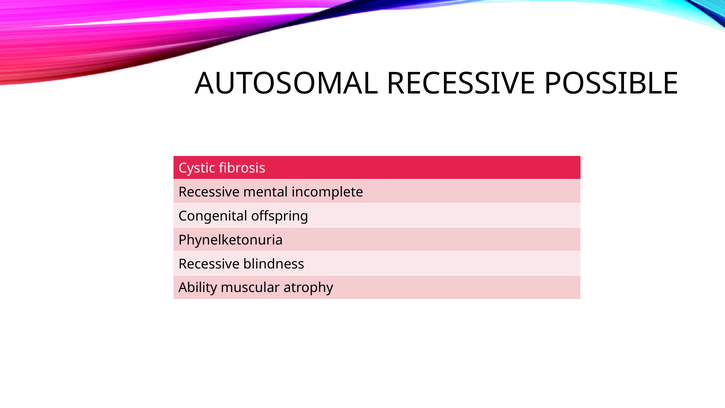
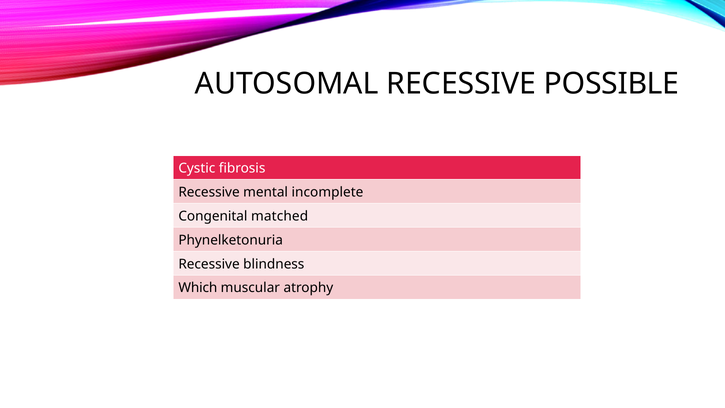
offspring: offspring -> matched (280, 216)
Ability: Ability -> Which (198, 288)
